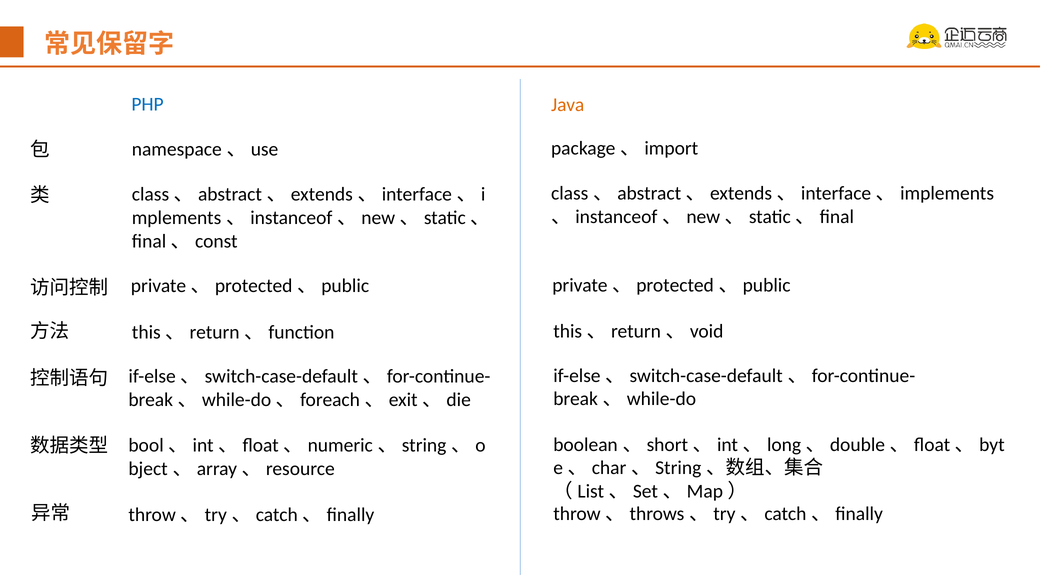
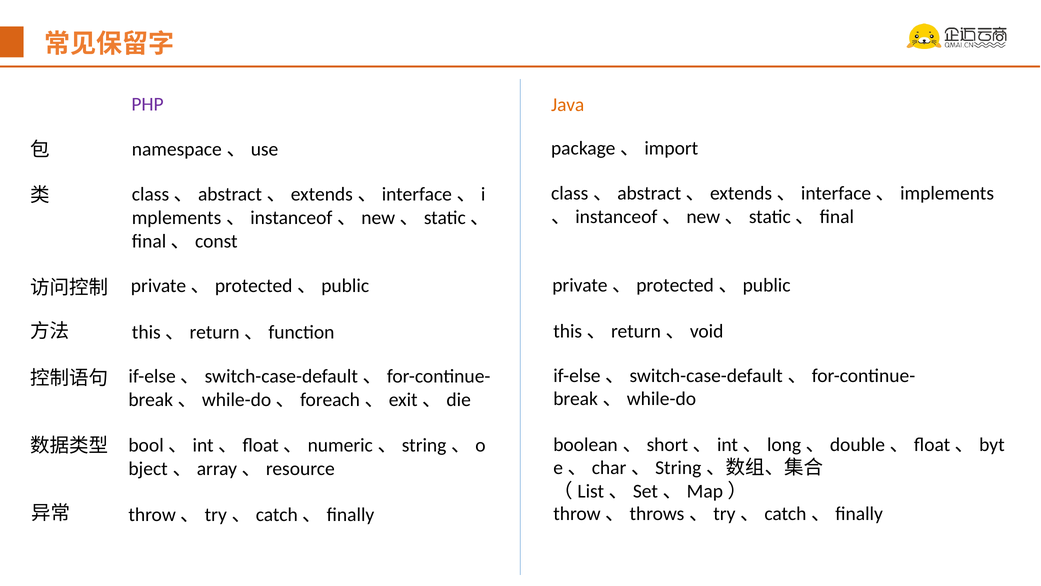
PHP colour: blue -> purple (148, 104)
